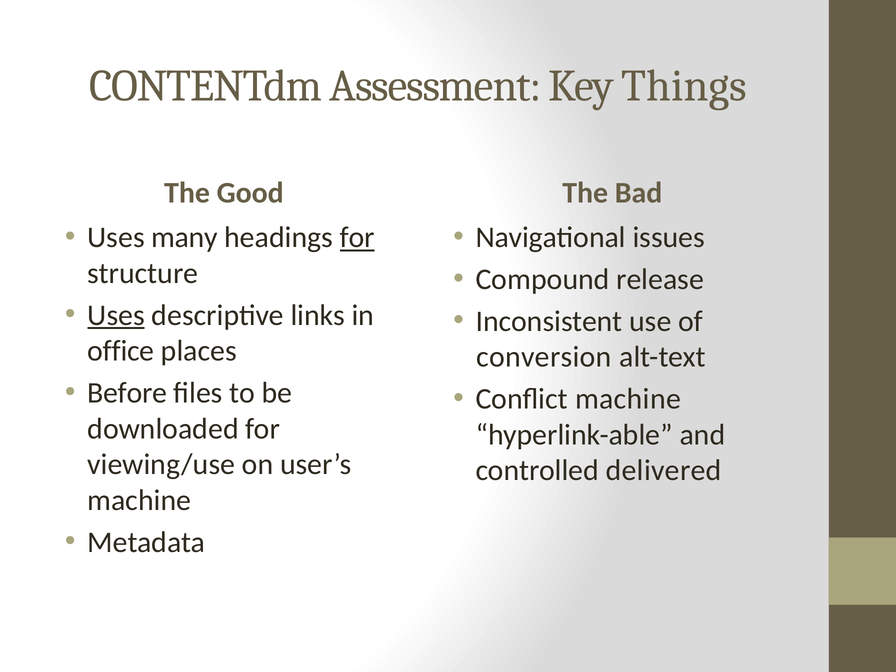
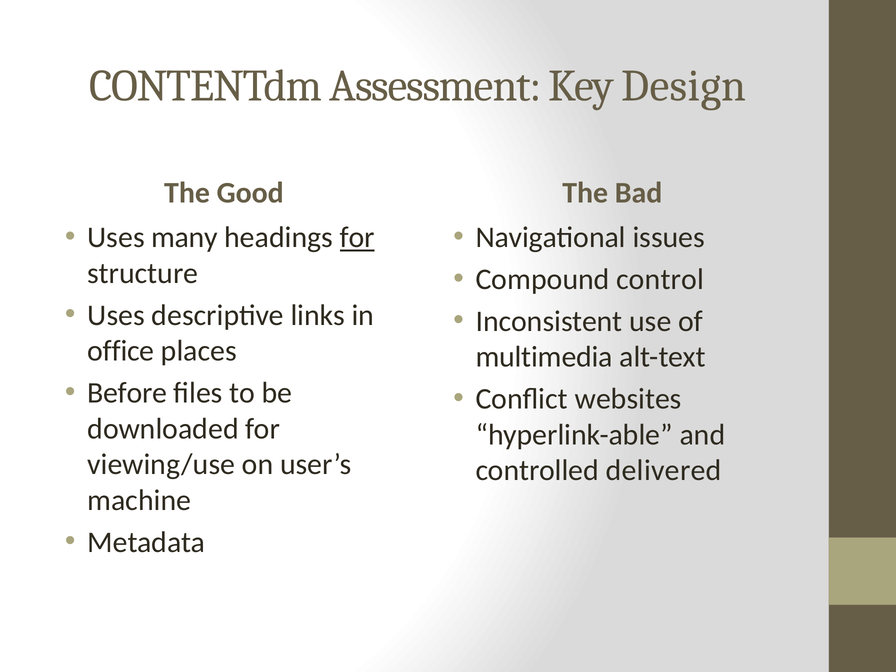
Things: Things -> Design (684, 86)
release: release -> control (660, 279)
Uses underline: present -> none (116, 315)
conversion: conversion -> multimedia (544, 357)
Conflict machine: machine -> websites (628, 399)
